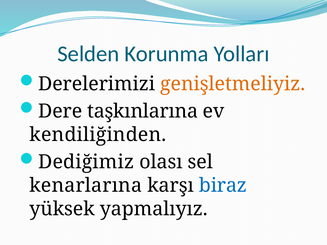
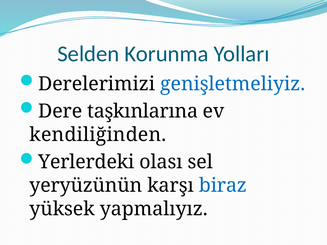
genişletmeliyiz colour: orange -> blue (233, 84)
Dediğimiz: Dediğimiz -> Yerlerdeki (86, 162)
kenarlarına: kenarlarına -> yeryüzünün (86, 186)
